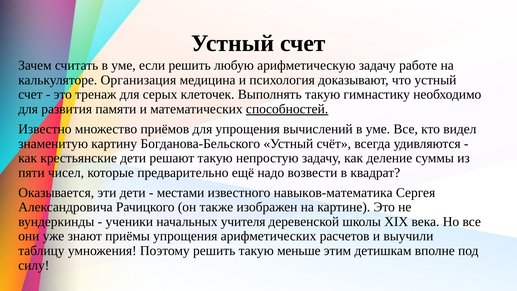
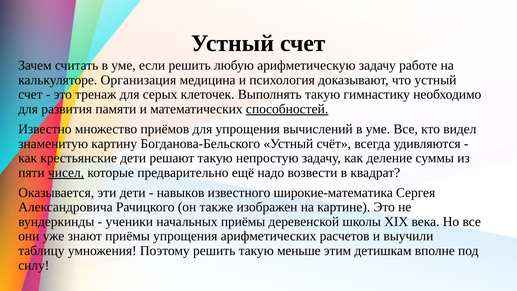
чисел underline: none -> present (66, 173)
местами: местами -> навыков (181, 192)
навыков-математика: навыков-математика -> широкие-математика (333, 192)
начальных учителя: учителя -> приёмы (243, 222)
